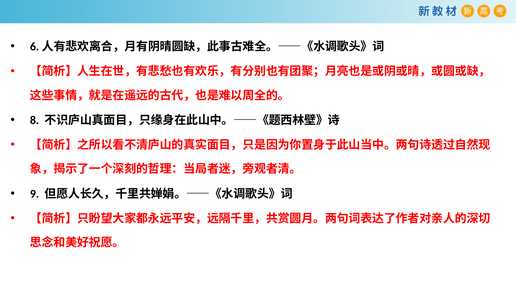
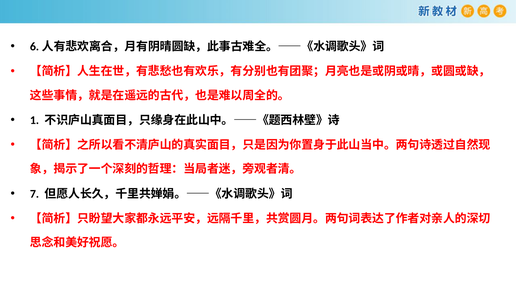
8: 8 -> 1 (35, 120)
9: 9 -> 7 (35, 194)
